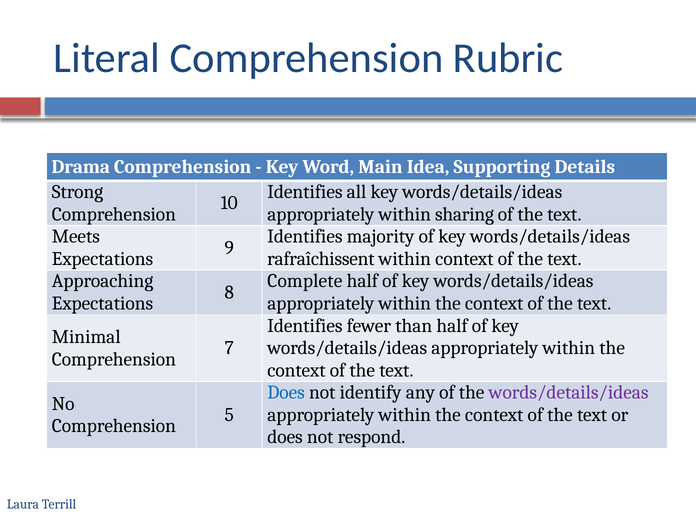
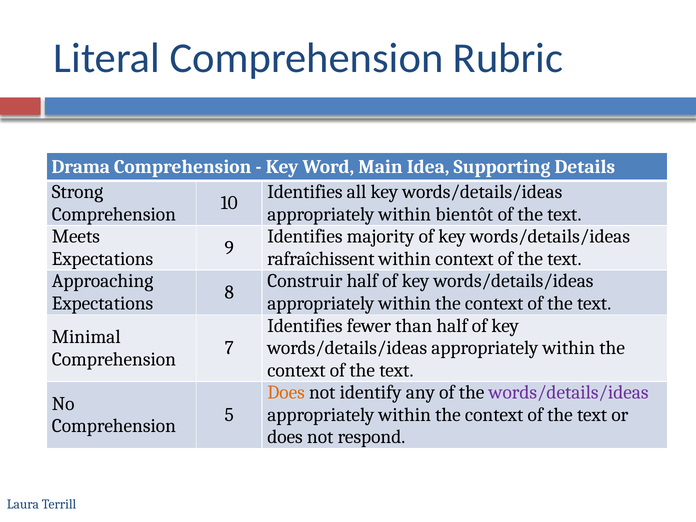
sharing: sharing -> bientôt (464, 214)
Complete: Complete -> Construir (305, 281)
Does colour: blue -> orange (286, 393)
